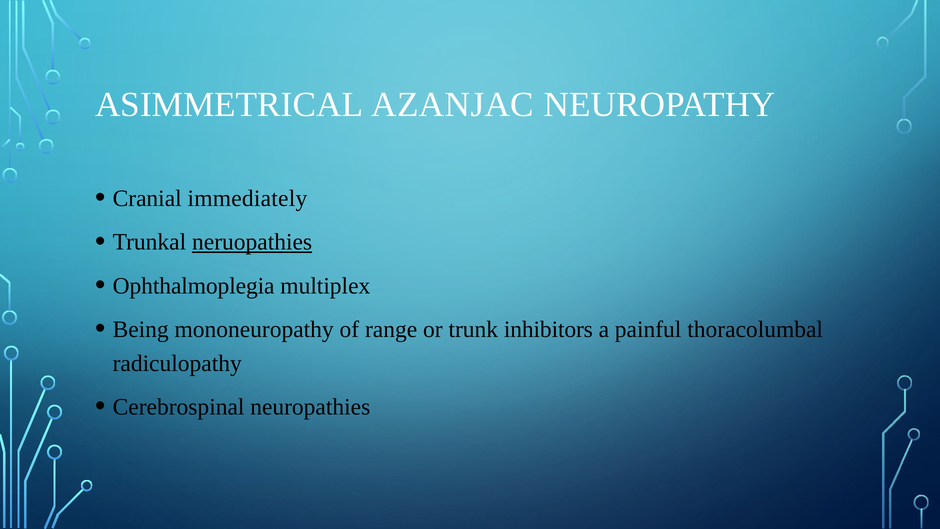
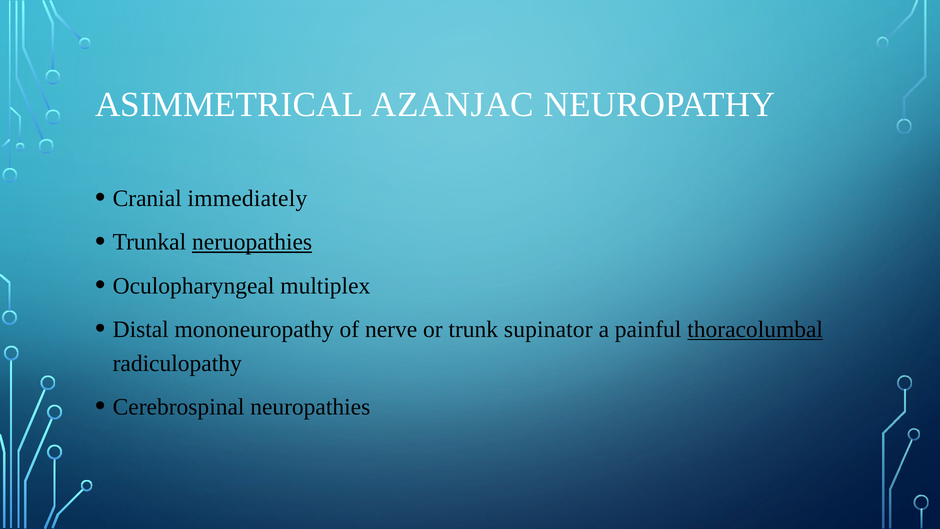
Ophthalmoplegia: Ophthalmoplegia -> Oculopharyngeal (194, 286)
Being: Being -> Distal (141, 329)
range: range -> nerve (391, 329)
inhibitors: inhibitors -> supinator (548, 329)
thoracolumbal underline: none -> present (755, 329)
